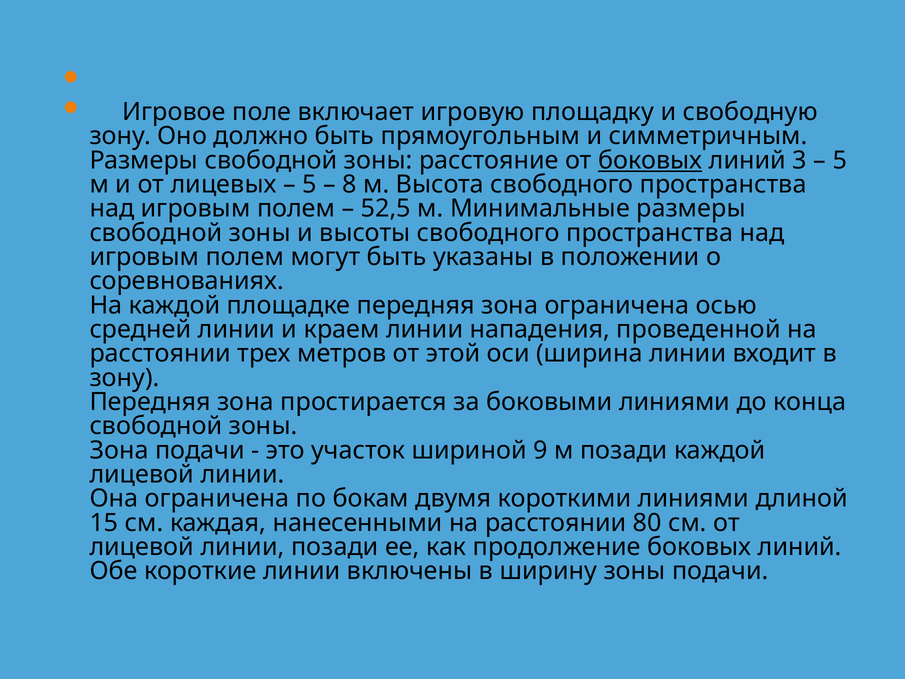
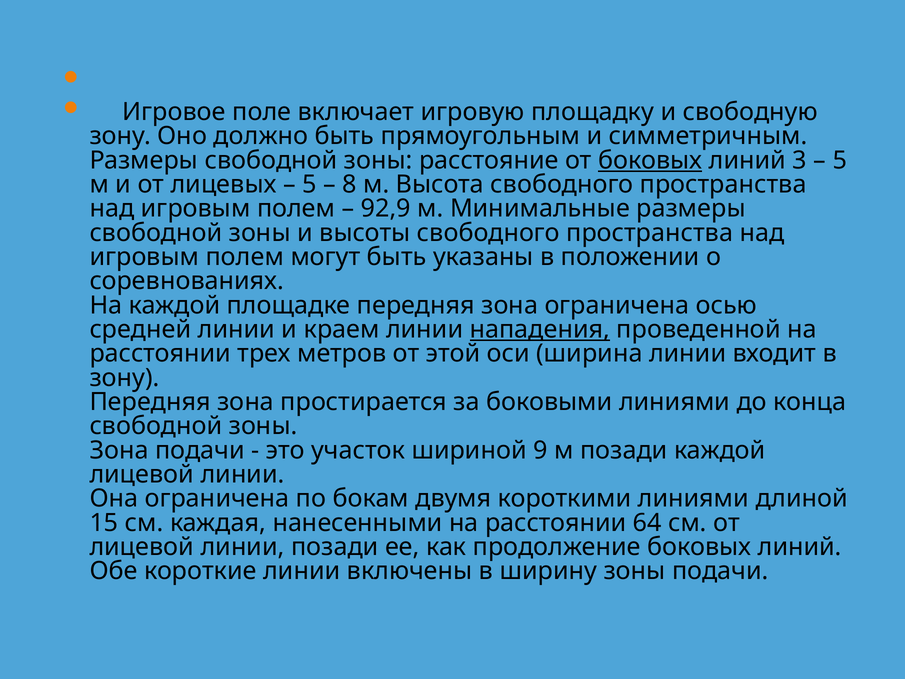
52,5: 52,5 -> 92,9 (386, 209)
нападения underline: none -> present (540, 329)
80: 80 -> 64 (647, 523)
